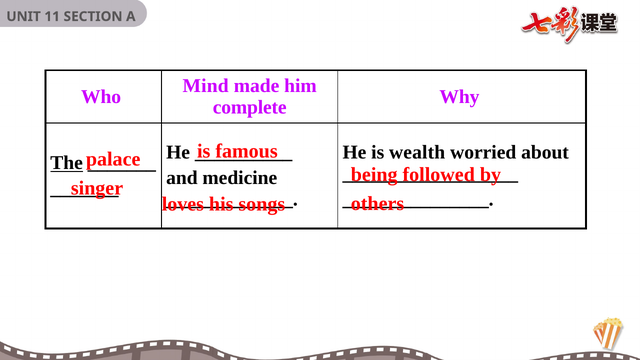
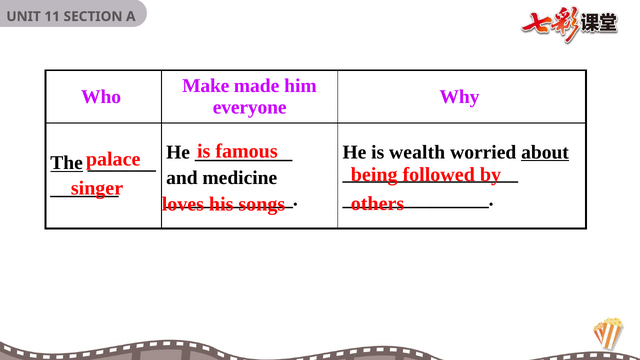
Mind: Mind -> Make (206, 86)
complete: complete -> everyone (250, 107)
about underline: none -> present (545, 152)
